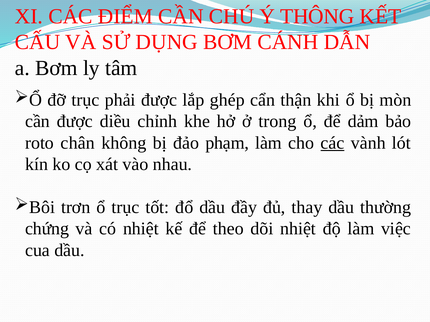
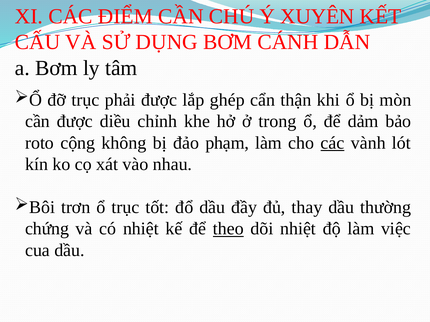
THÔNG: THÔNG -> XUYÊN (317, 17)
chân: chân -> cộng (78, 143)
theo underline: none -> present (228, 229)
